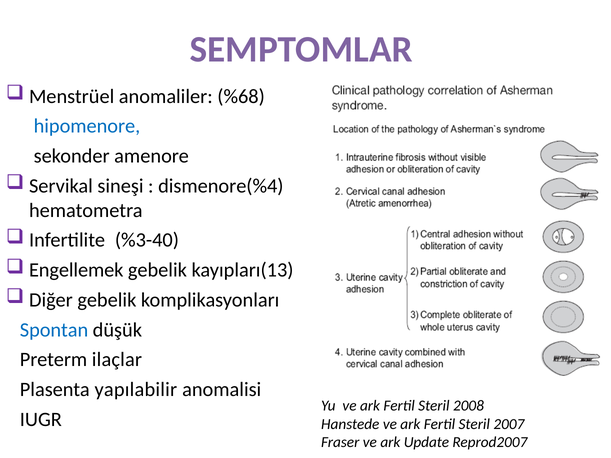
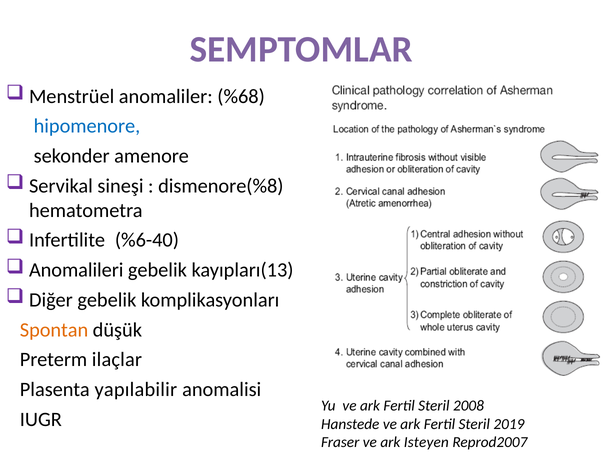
dismenore(%4: dismenore(%4 -> dismenore(%8 (221, 186)
%3-40: %3-40 -> %6-40 (147, 240)
Engellemek: Engellemek -> Anomalileri (76, 270)
Spontan colour: blue -> orange (54, 330)
2007: 2007 -> 2019 (509, 424)
Update: Update -> Isteyen (426, 443)
